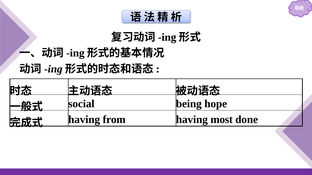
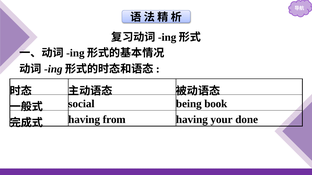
hope: hope -> book (216, 104)
most: most -> your (222, 120)
